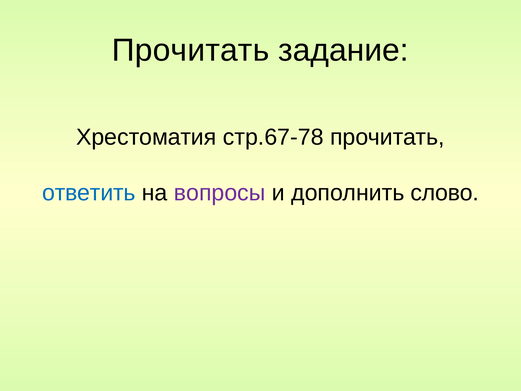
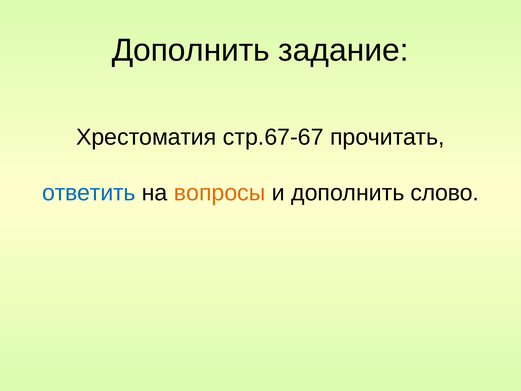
Прочитать: Прочитать -> Дополнить (191, 50)
стр.67-78: стр.67-78 -> стр.67-67 (273, 137)
вопросы colour: purple -> orange (220, 193)
